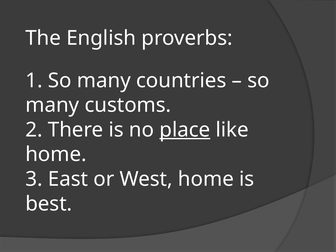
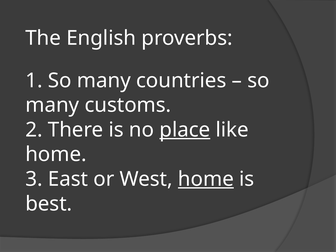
home underline: none -> present (206, 179)
